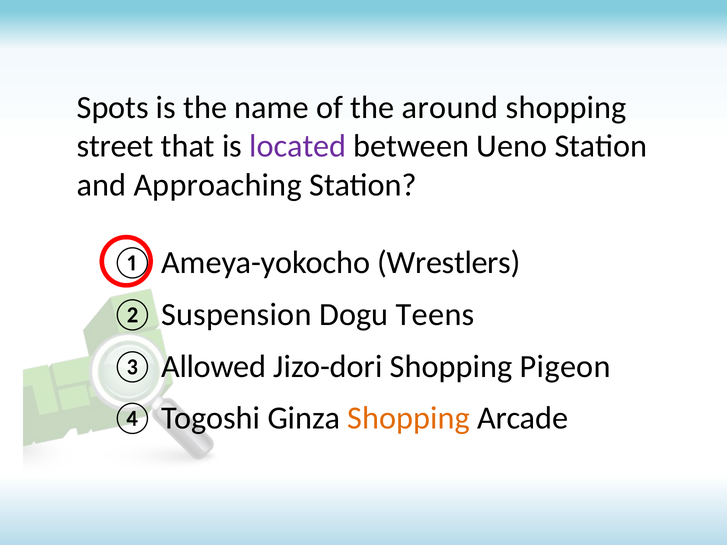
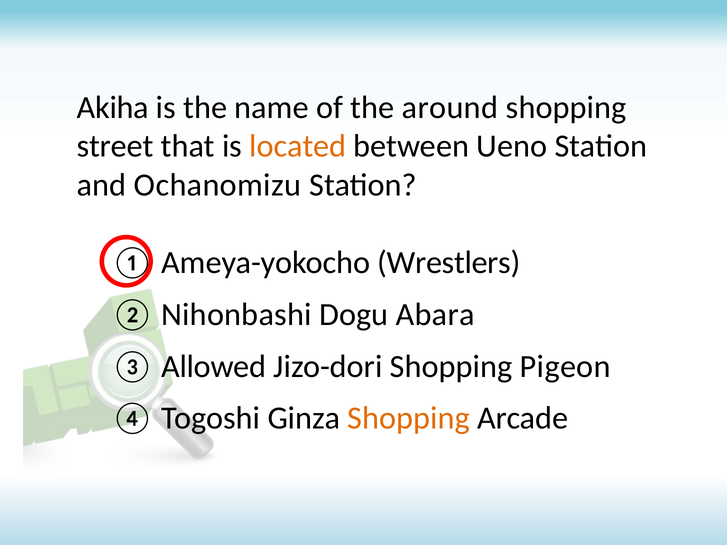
Spots: Spots -> Akiha (113, 108)
located colour: purple -> orange (298, 146)
Approaching: Approaching -> Ochanomizu (218, 185)
Suspension: Suspension -> Nihonbashi (236, 315)
Teens: Teens -> Abara (435, 315)
